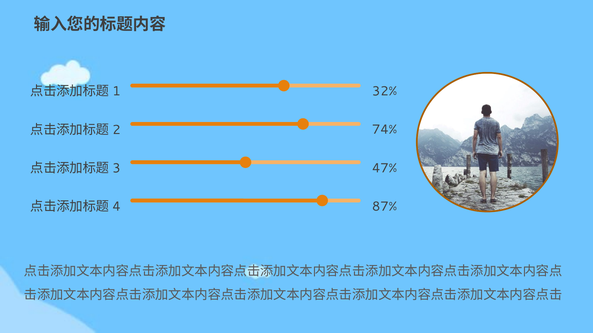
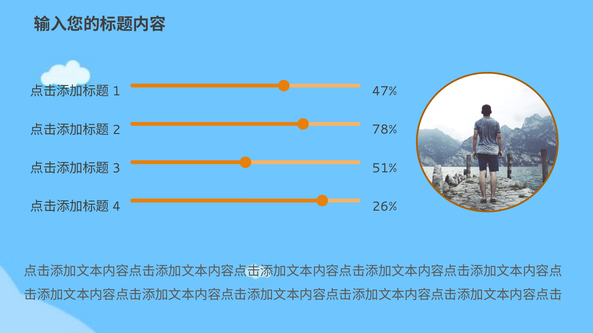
32%: 32% -> 47% (385, 91)
74%: 74% -> 78% (385, 130)
47%: 47% -> 51% (385, 168)
87%: 87% -> 26% (385, 207)
